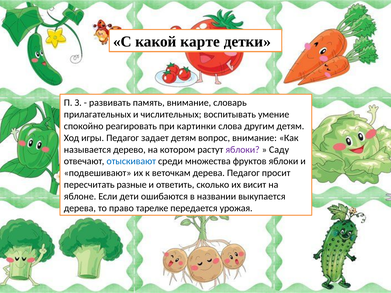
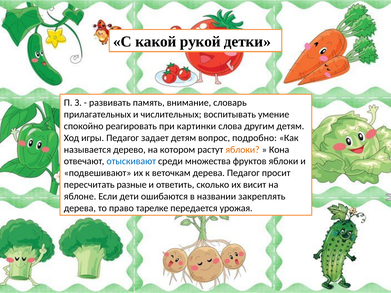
карте: карте -> рукой (200, 42)
вопрос внимание: внимание -> подробно (254, 138)
яблоки colour: purple -> orange (243, 150)
Саду: Саду -> Кона (279, 150)
выкупается: выкупается -> закреплять (262, 197)
